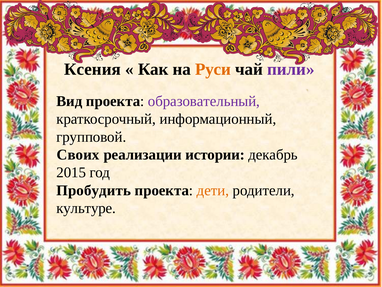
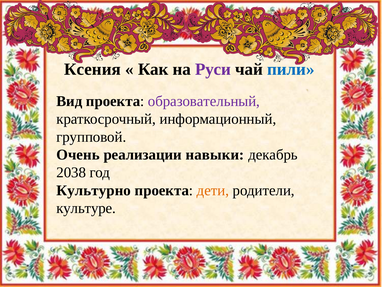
Руси colour: orange -> purple (213, 69)
пили colour: purple -> blue (291, 69)
Своих: Своих -> Очень (78, 154)
истории: истории -> навыки (215, 154)
2015: 2015 -> 2038 (71, 172)
Пробудить: Пробудить -> Культурно (94, 190)
